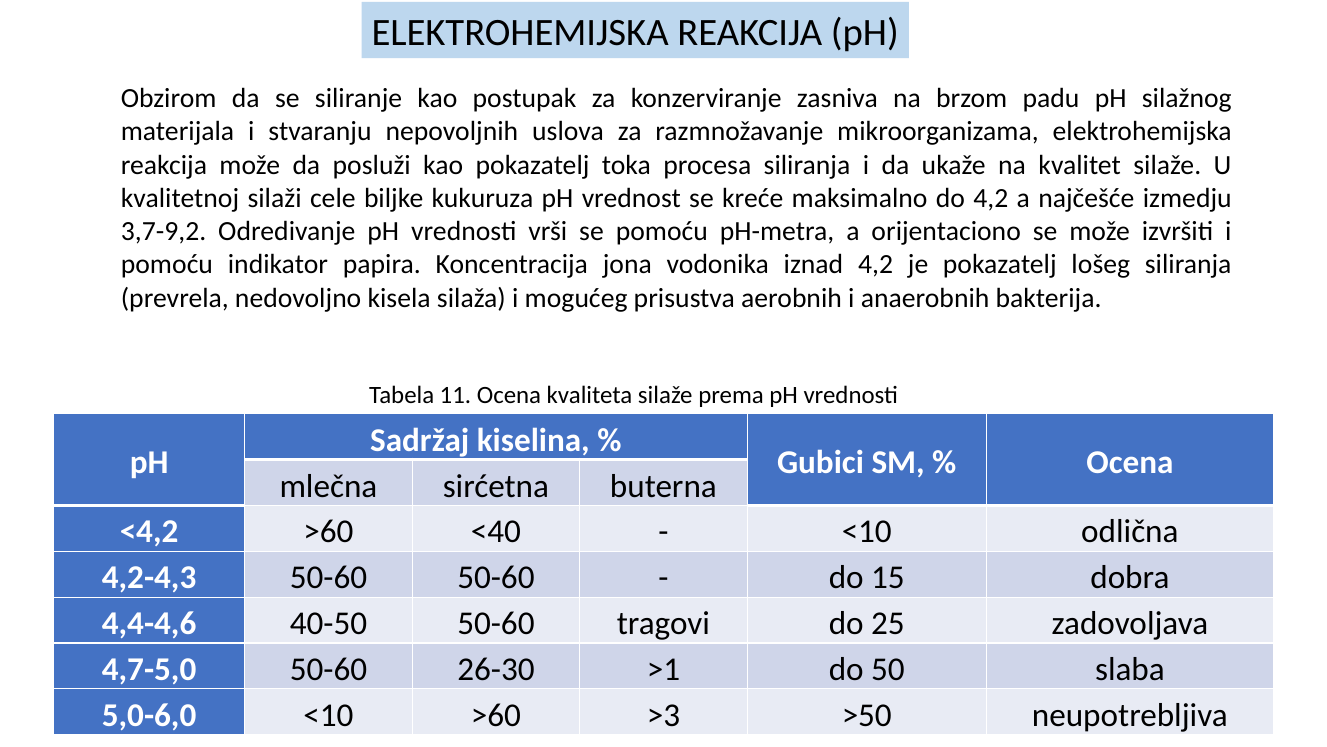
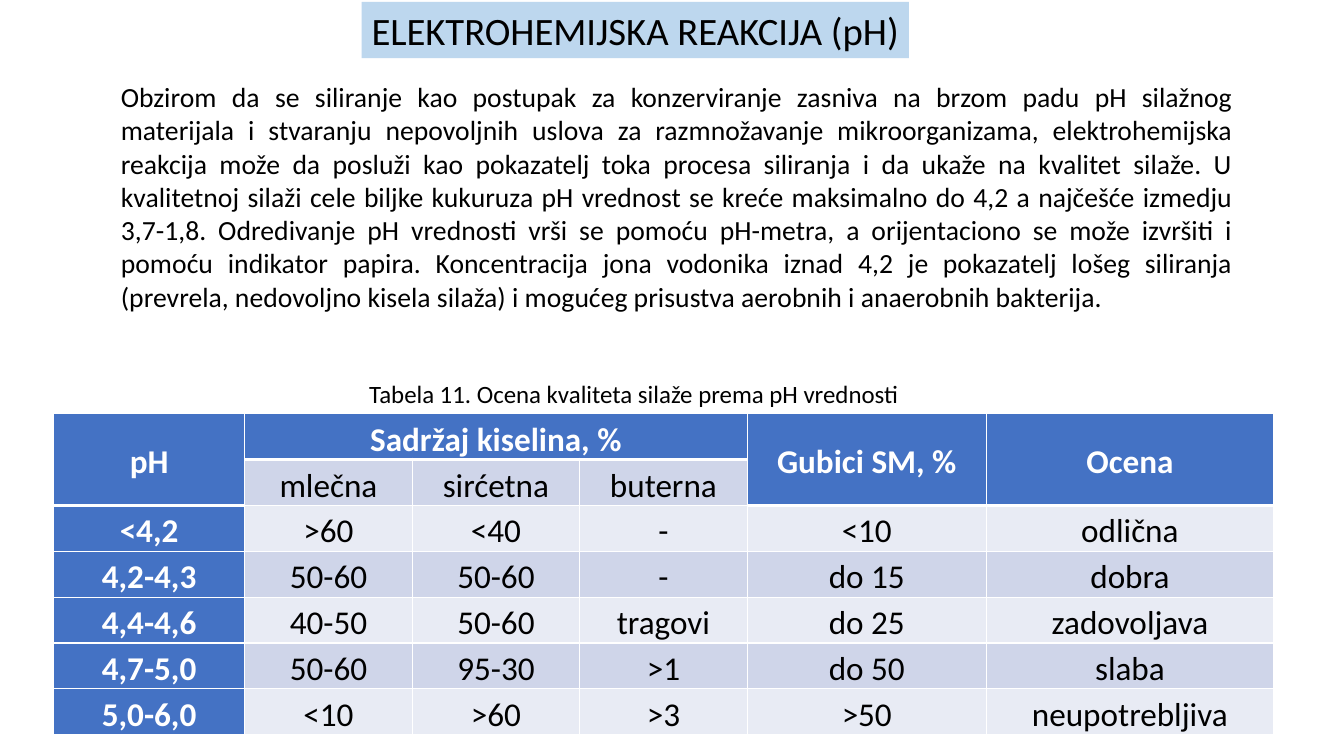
3,7-9,2: 3,7-9,2 -> 3,7-1,8 (164, 231)
26-30: 26-30 -> 95-30 (496, 669)
